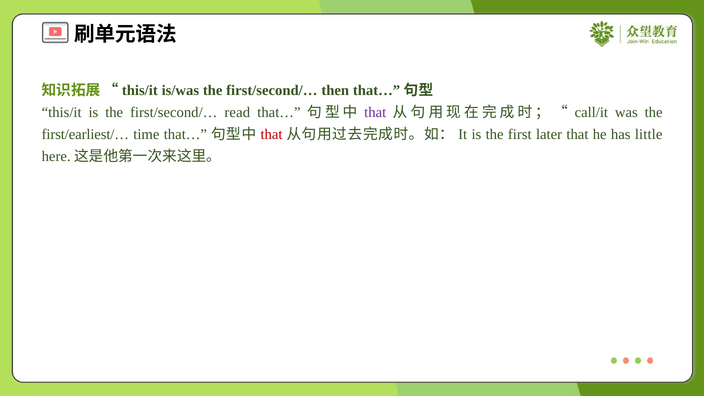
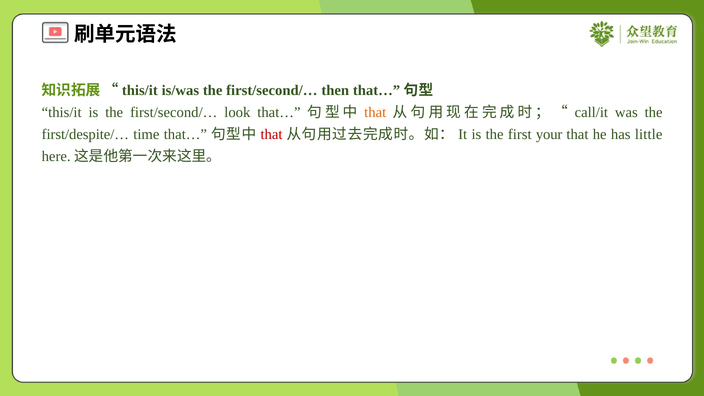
read: read -> look (237, 112)
that colour: purple -> orange (375, 112)
first/earliest/…: first/earliest/… -> first/despite/… (85, 134)
later: later -> your (549, 134)
